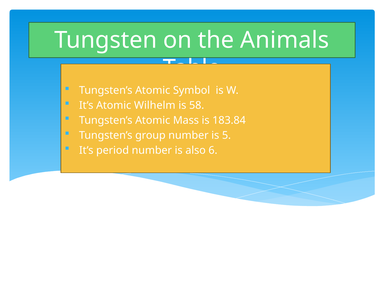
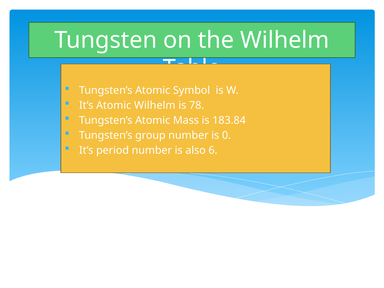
the Animals: Animals -> Wilhelm (285, 40)
58: 58 -> 78 (197, 105)
5: 5 -> 0 (227, 135)
